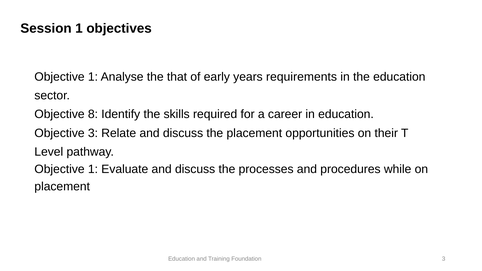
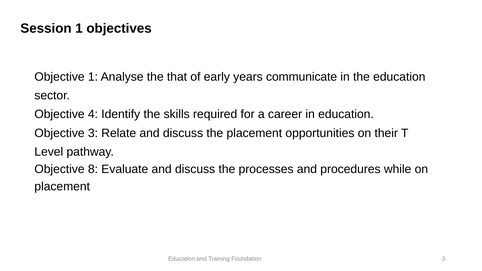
requirements: requirements -> communicate (302, 77)
8: 8 -> 4 (93, 114)
1: 1 -> 8 (93, 169)
